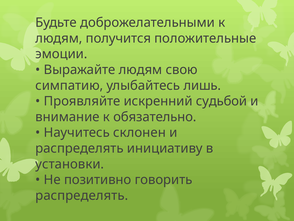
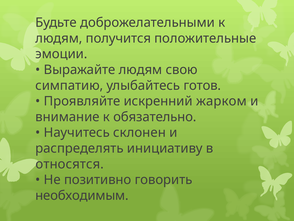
лишь: лишь -> готов (202, 85)
судьбой: судьбой -> жарком (221, 101)
установки: установки -> относятся (70, 164)
распределять: распределять -> необходимым (82, 195)
